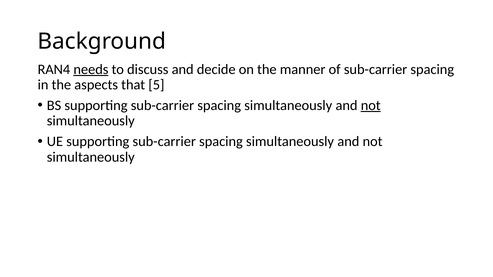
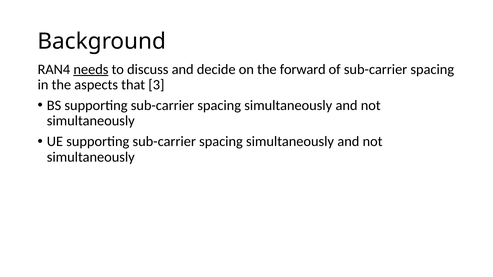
manner: manner -> forward (303, 69)
5: 5 -> 3 (156, 85)
not underline: present -> none (371, 106)
